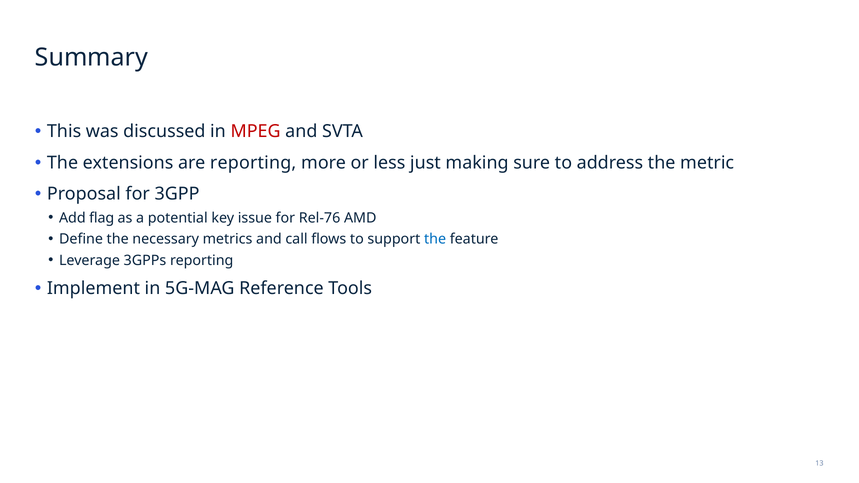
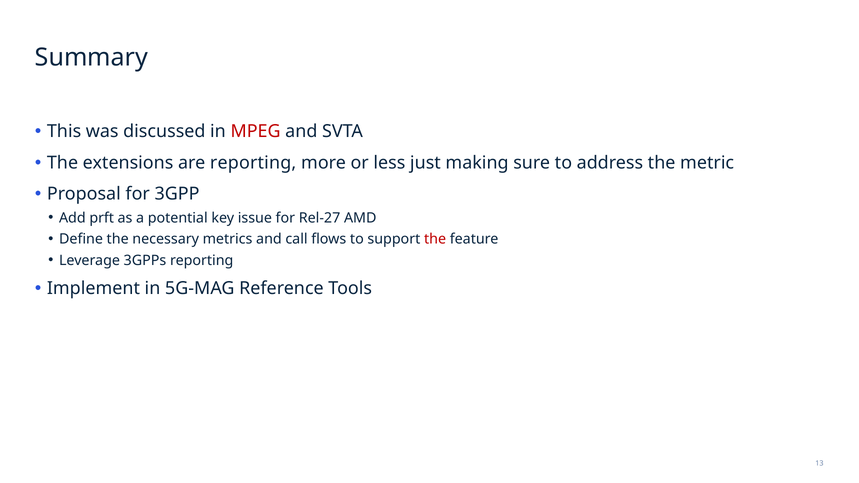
flag: flag -> prft (102, 218)
Rel-76: Rel-76 -> Rel-27 (320, 218)
the colour: blue -> red (435, 239)
